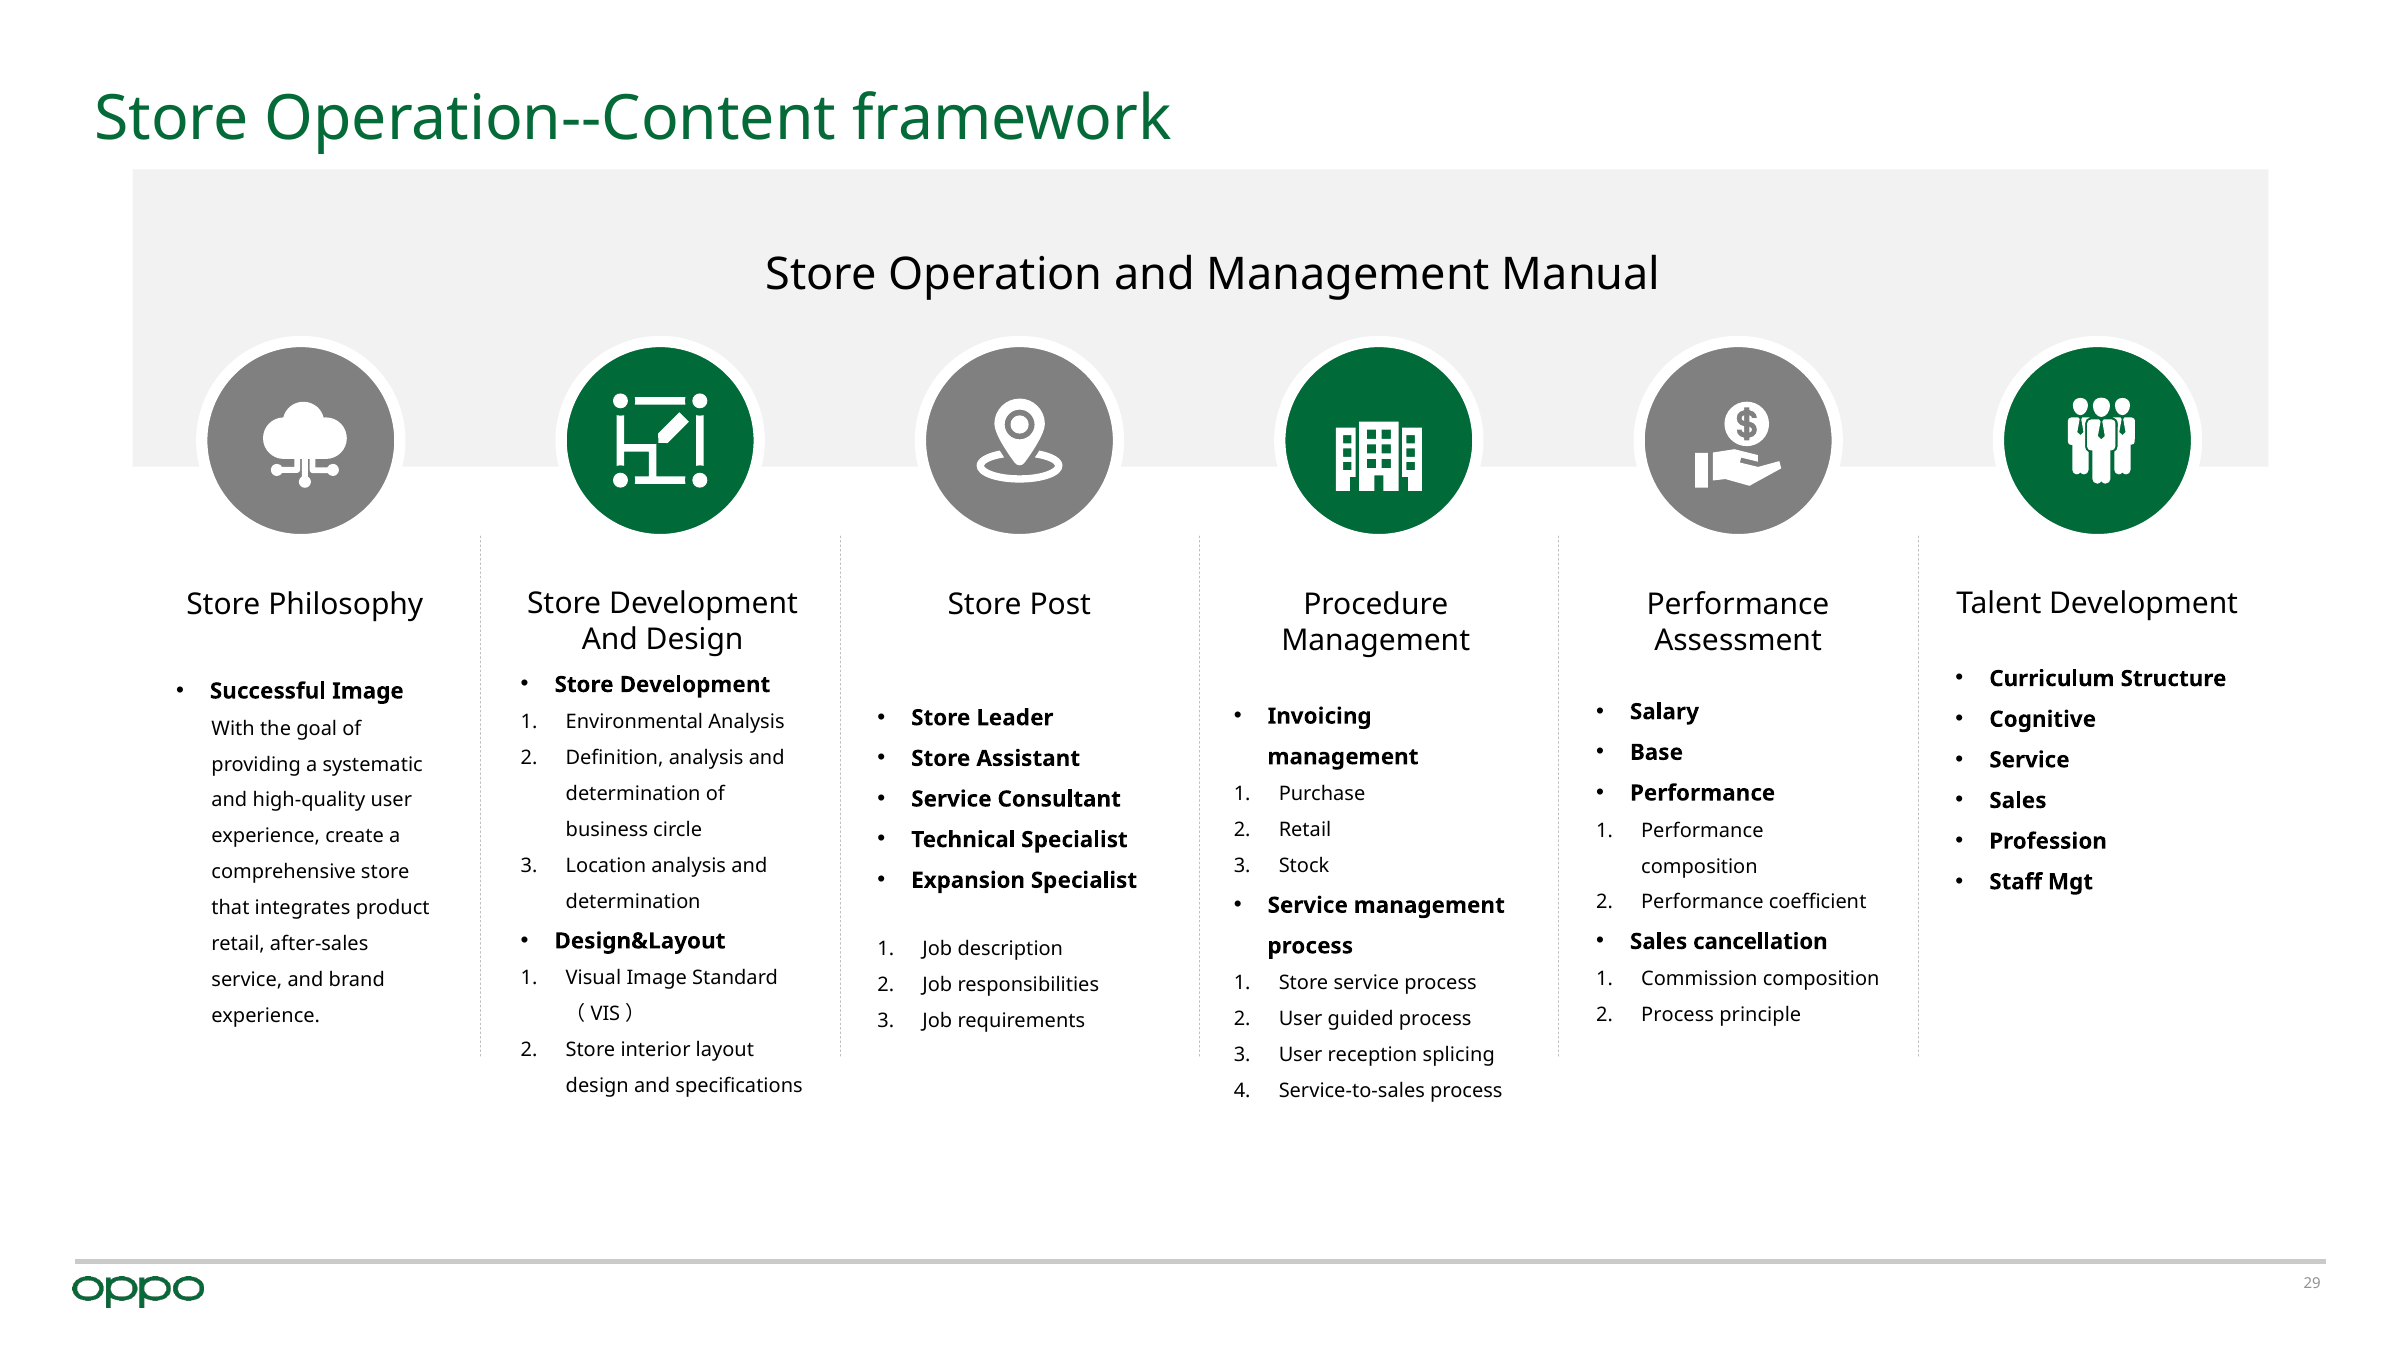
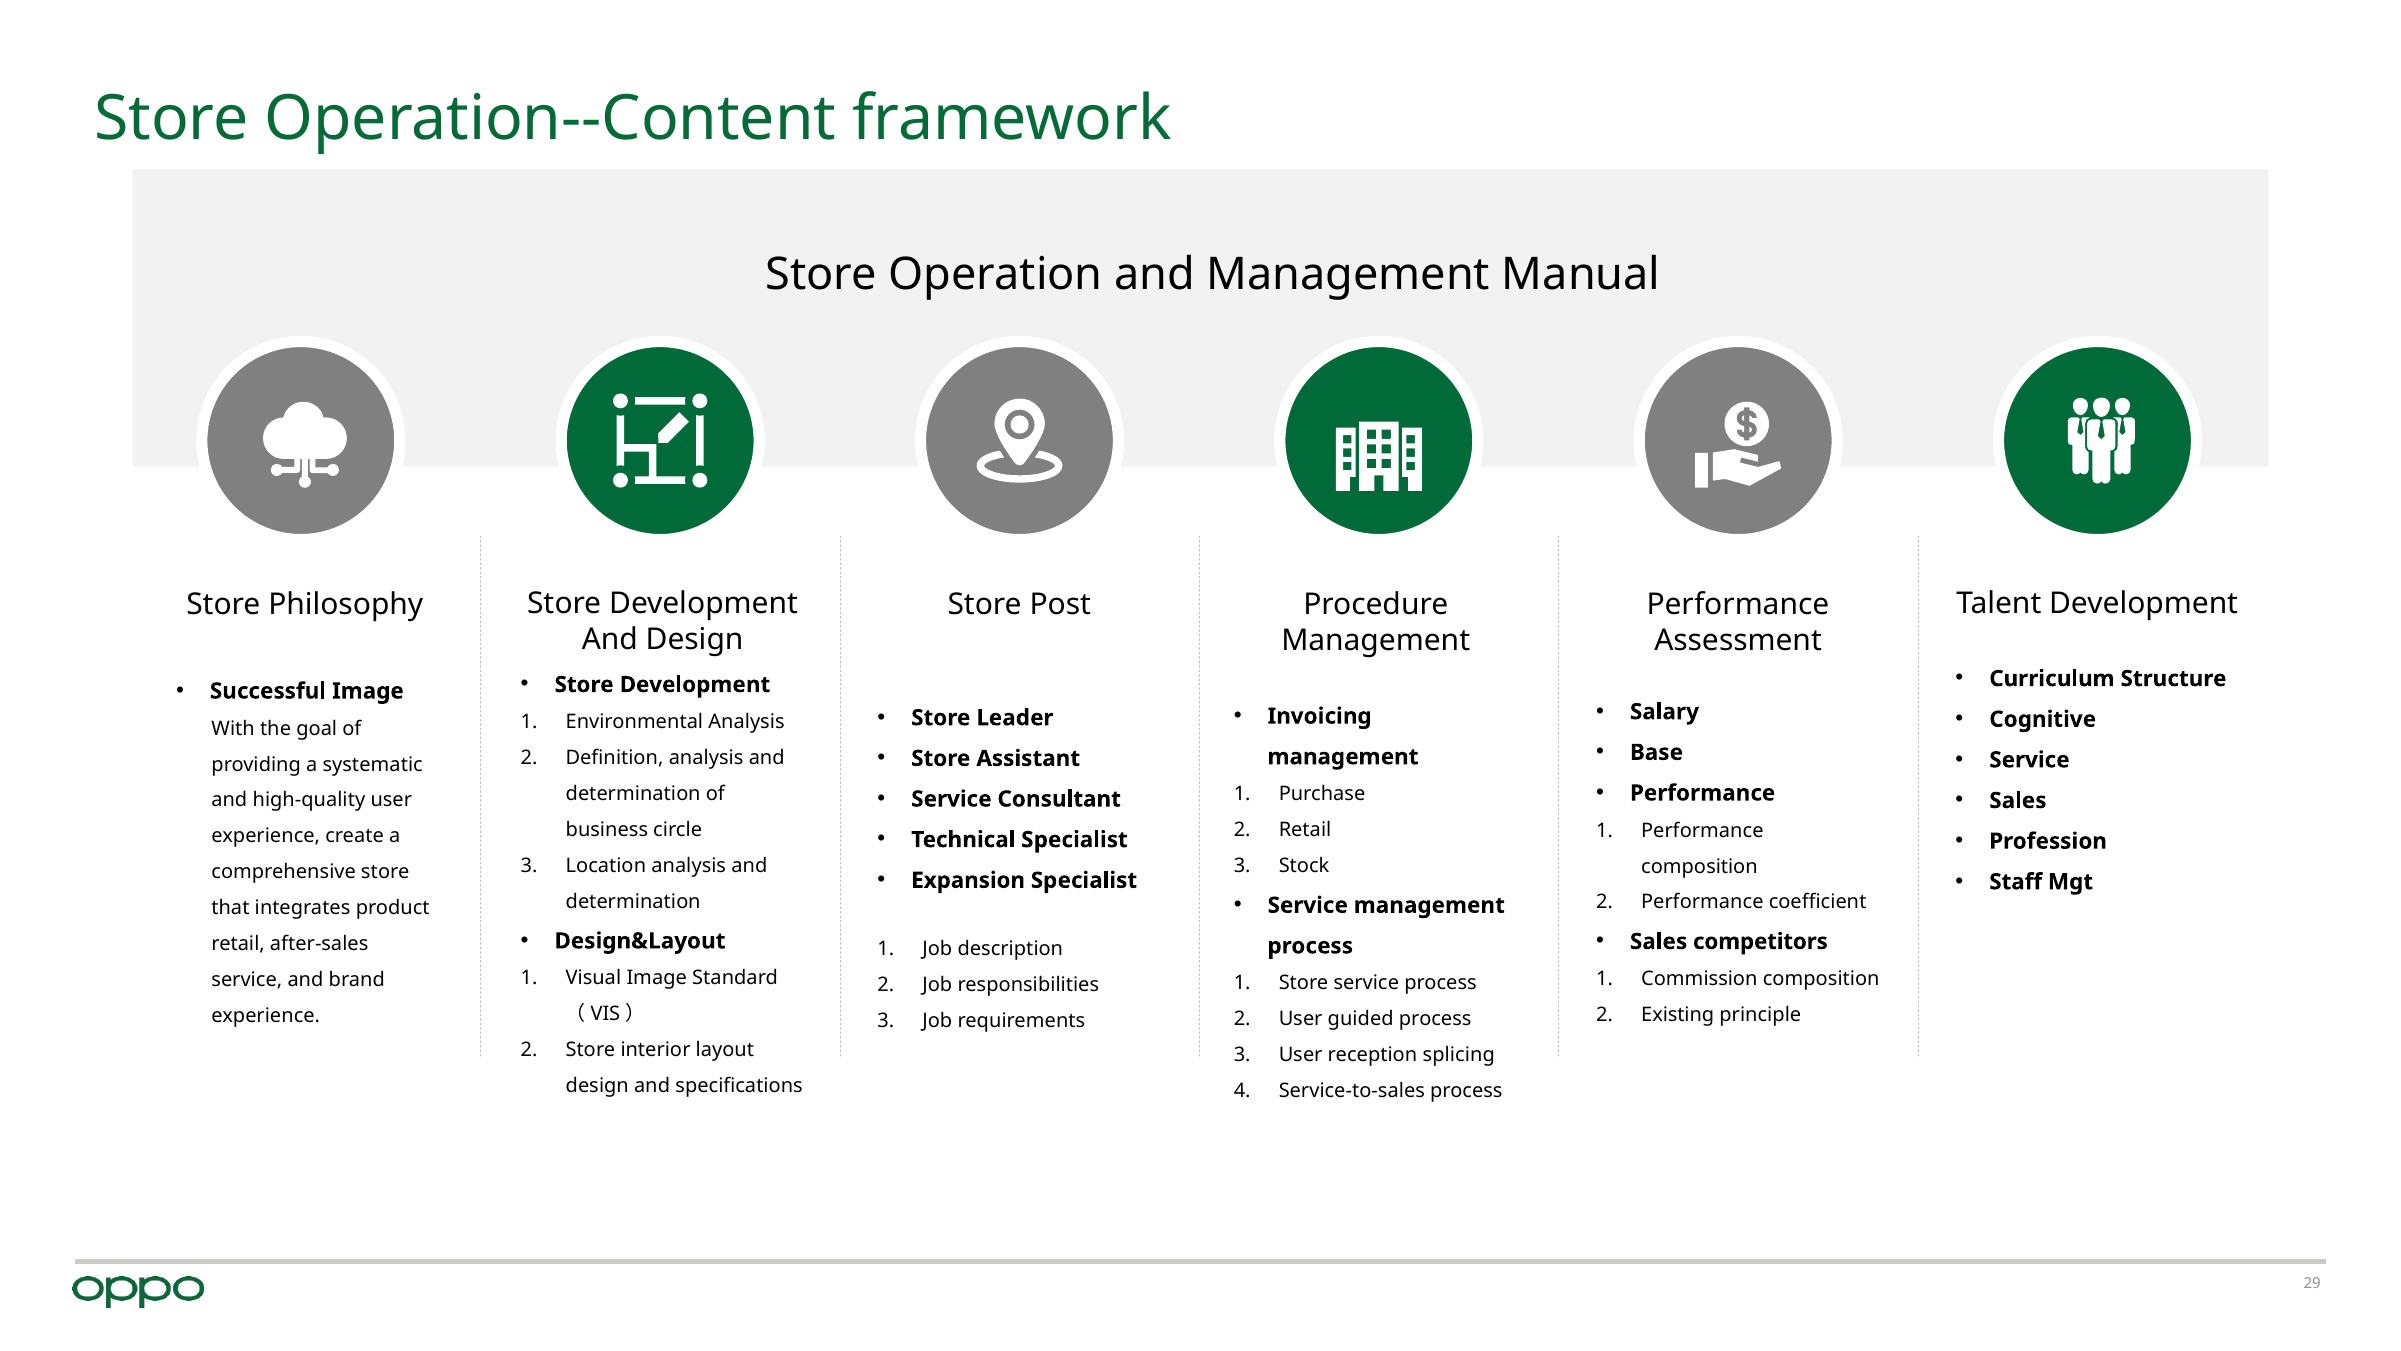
cancellation: cancellation -> competitors (1760, 941)
Process: Process -> Existing (1678, 1015)
